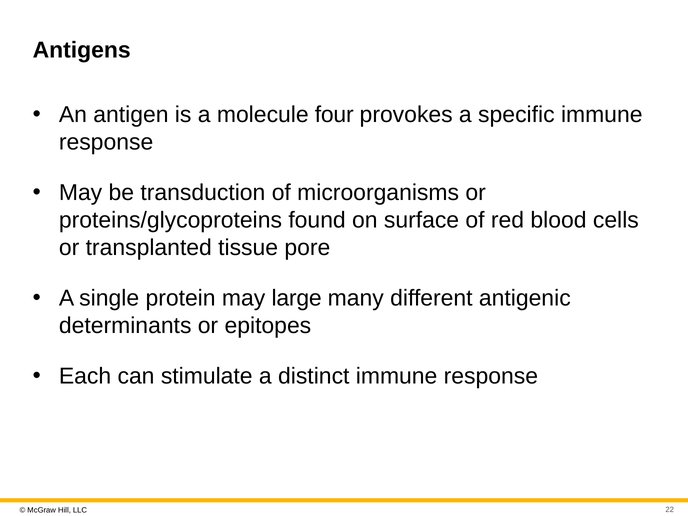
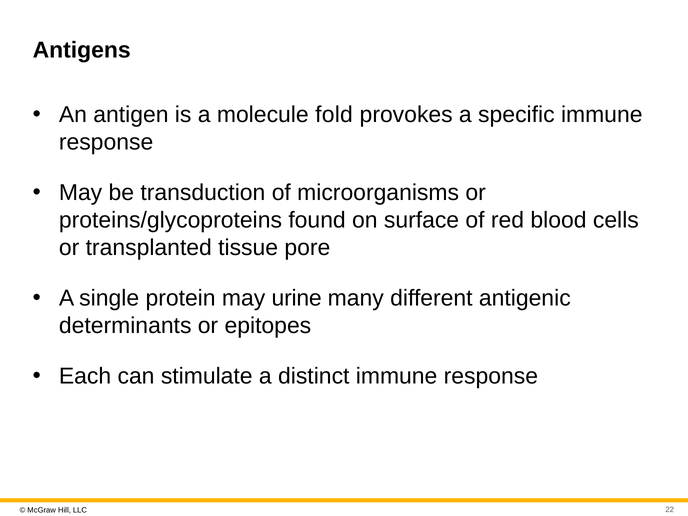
four: four -> fold (334, 115)
large: large -> urine (297, 298)
